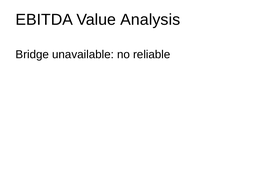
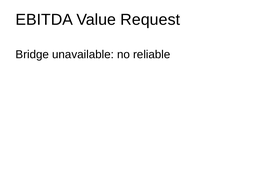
Analysis: Analysis -> Request (150, 20)
